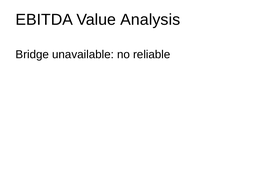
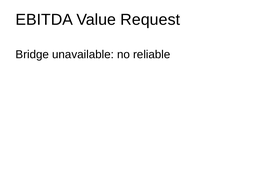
Analysis: Analysis -> Request (150, 20)
